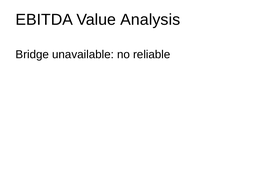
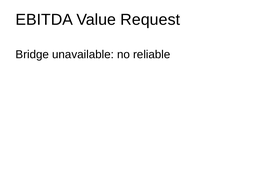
Analysis: Analysis -> Request (150, 20)
